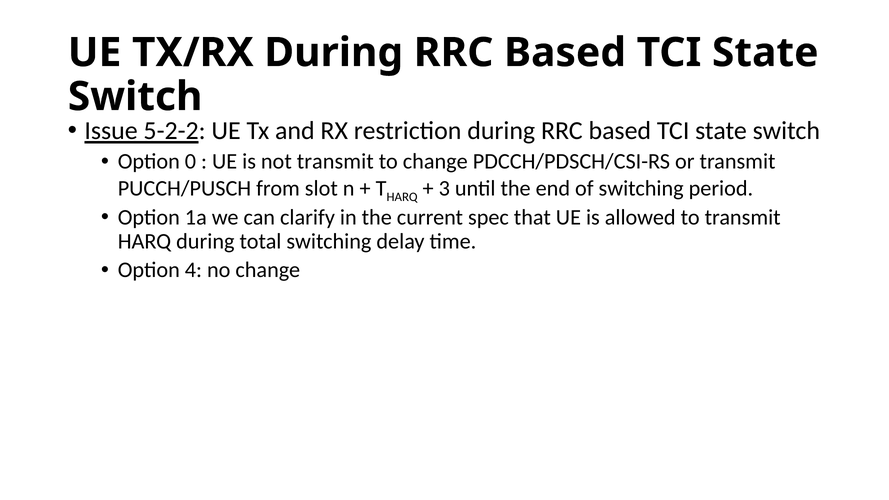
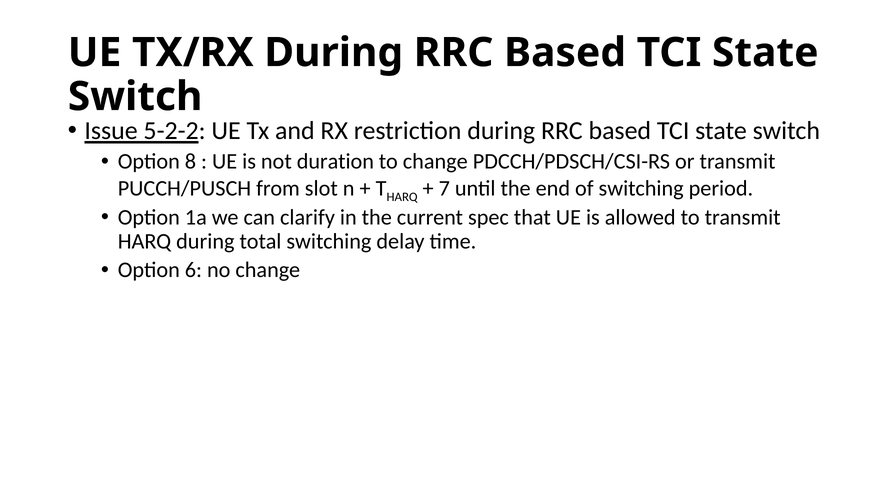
0: 0 -> 8 (190, 162)
not transmit: transmit -> duration (335, 162)
3: 3 -> 7 (444, 188)
4: 4 -> 6 (193, 270)
